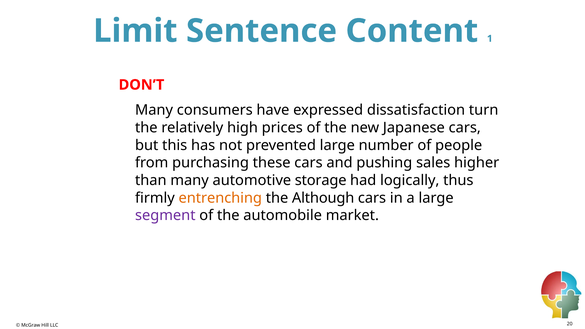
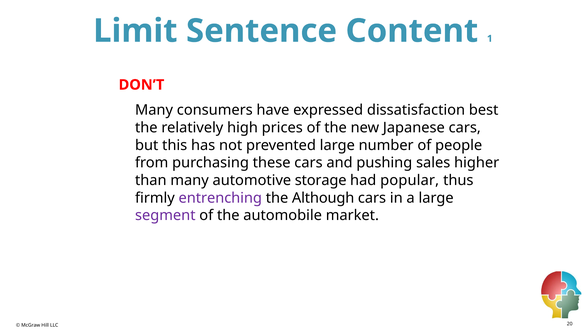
turn: turn -> best (484, 110)
logically: logically -> popular (410, 180)
entrenching colour: orange -> purple (220, 198)
